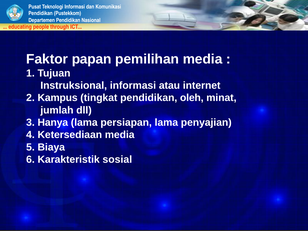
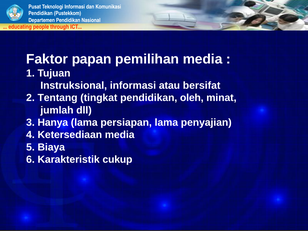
internet: internet -> bersifat (202, 86)
Kampus: Kampus -> Tentang (58, 98)
sosial: sosial -> cukup (117, 159)
